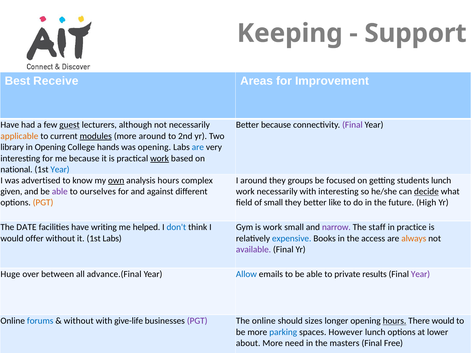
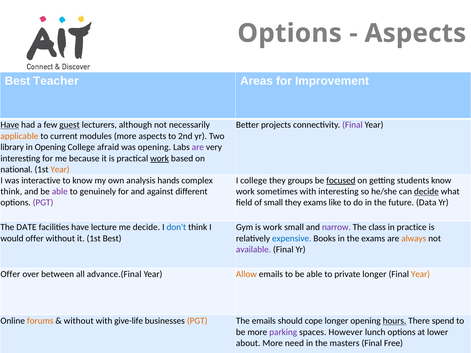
Keeping: Keeping -> Options (290, 33)
Support: Support -> Aspects (415, 33)
Receive: Receive -> Teacher (56, 81)
Have underline: none -> present (10, 125)
Better because: because -> projects (276, 125)
modules underline: present -> none (96, 136)
more around: around -> aspects (152, 136)
hands: hands -> afraid (108, 147)
are colour: blue -> purple (198, 147)
Year colour: blue -> orange (60, 170)
advertised: advertised -> interactive (41, 181)
own underline: present -> none (116, 181)
analysis hours: hours -> hands (168, 181)
I around: around -> college (254, 181)
focused underline: none -> present (341, 181)
students lunch: lunch -> know (441, 181)
given: given -> think (11, 192)
ourselves: ourselves -> genuinely (98, 192)
work necessarily: necessarily -> sometimes (277, 192)
PGT colour: orange -> purple (43, 203)
they better: better -> exams (315, 203)
High: High -> Data (426, 203)
writing: writing -> lecture (104, 227)
me helped: helped -> decide (146, 227)
staff: staff -> class (377, 227)
1st Labs: Labs -> Best (112, 239)
the access: access -> exams (373, 239)
Huge: Huge -> Offer (10, 274)
Allow colour: blue -> orange (246, 274)
private results: results -> longer (374, 274)
Year colour: purple -> orange (420, 274)
forums colour: blue -> orange (40, 321)
PGT colour: purple -> orange (197, 321)
The online: online -> emails (264, 321)
sizes: sizes -> cope (314, 321)
There would: would -> spend (443, 321)
parking colour: blue -> purple (283, 332)
